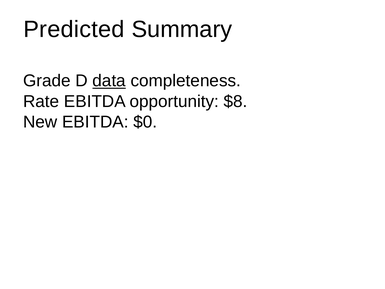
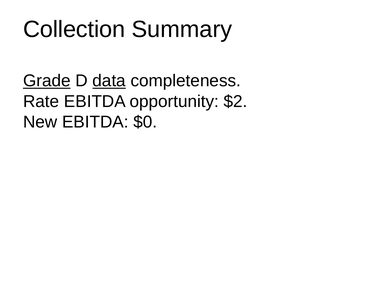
Predicted: Predicted -> Collection (74, 29)
Grade underline: none -> present (47, 81)
$8: $8 -> $2 (236, 101)
